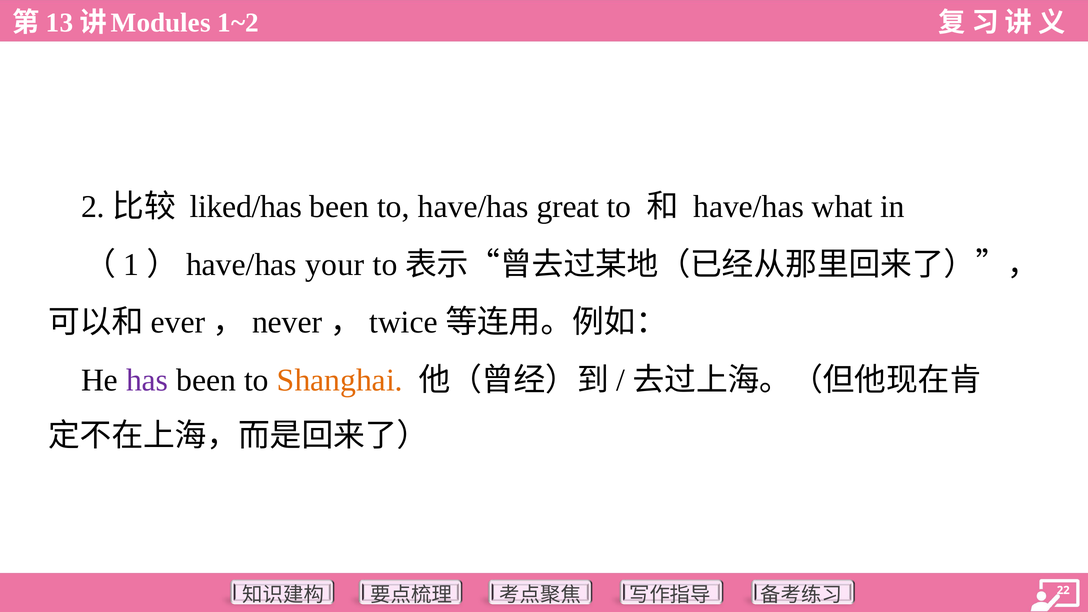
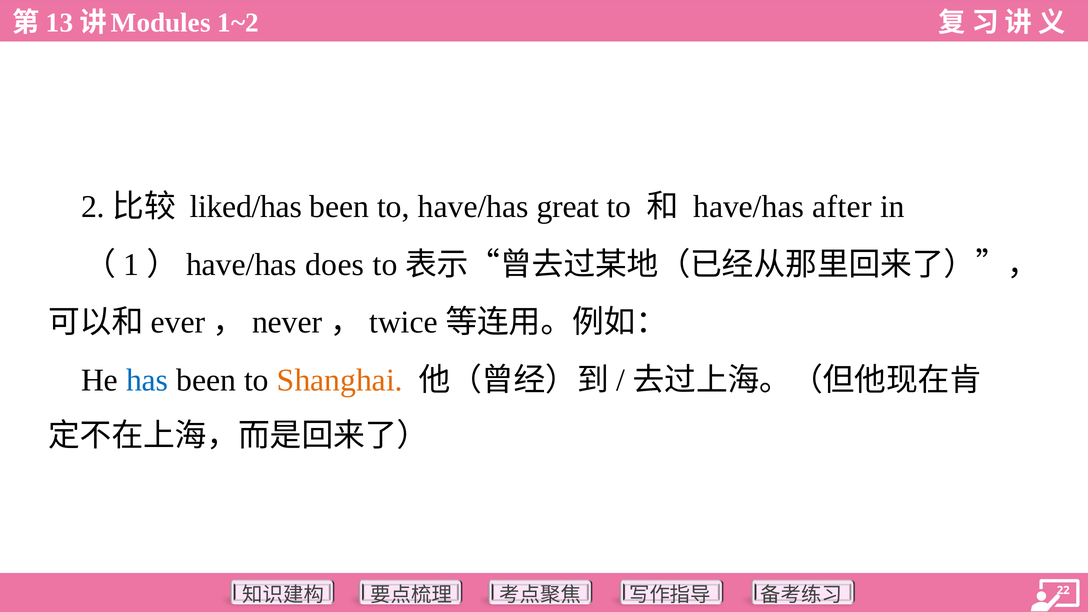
what: what -> after (842, 207)
your: your -> does (335, 265)
has colour: purple -> blue (147, 380)
